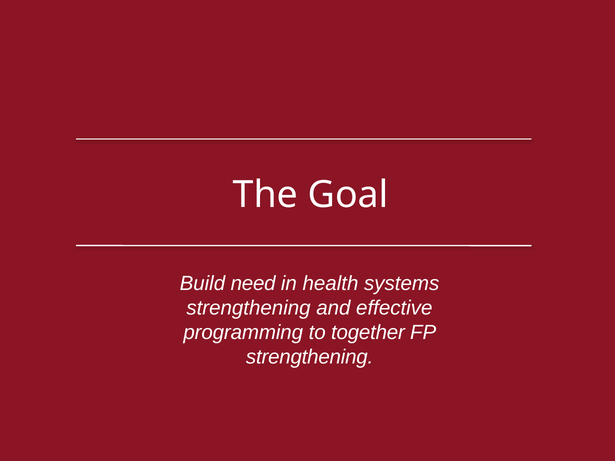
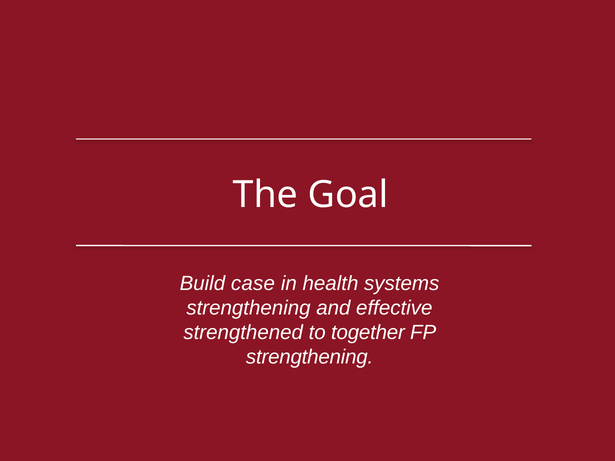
need: need -> case (253, 283)
programming: programming -> strengthened (243, 333)
